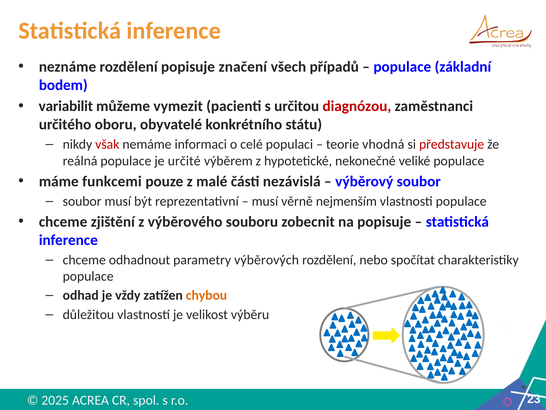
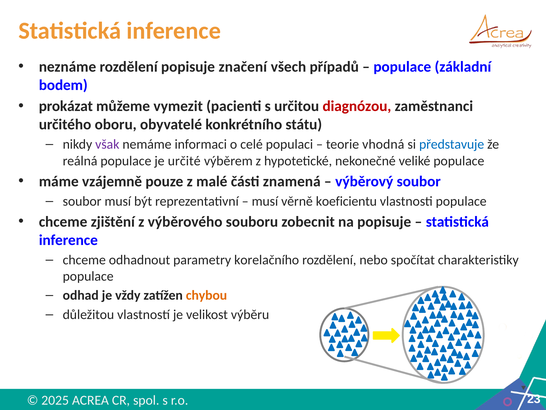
variabilit: variabilit -> prokázat (66, 106)
však colour: red -> purple (107, 144)
představuje colour: red -> blue (452, 144)
funkcemi: funkcemi -> vzájemně (112, 181)
nezávislá: nezávislá -> znamená (292, 181)
nejmenším: nejmenším -> koeficientu (346, 201)
výběrových: výběrových -> korelačního (267, 260)
